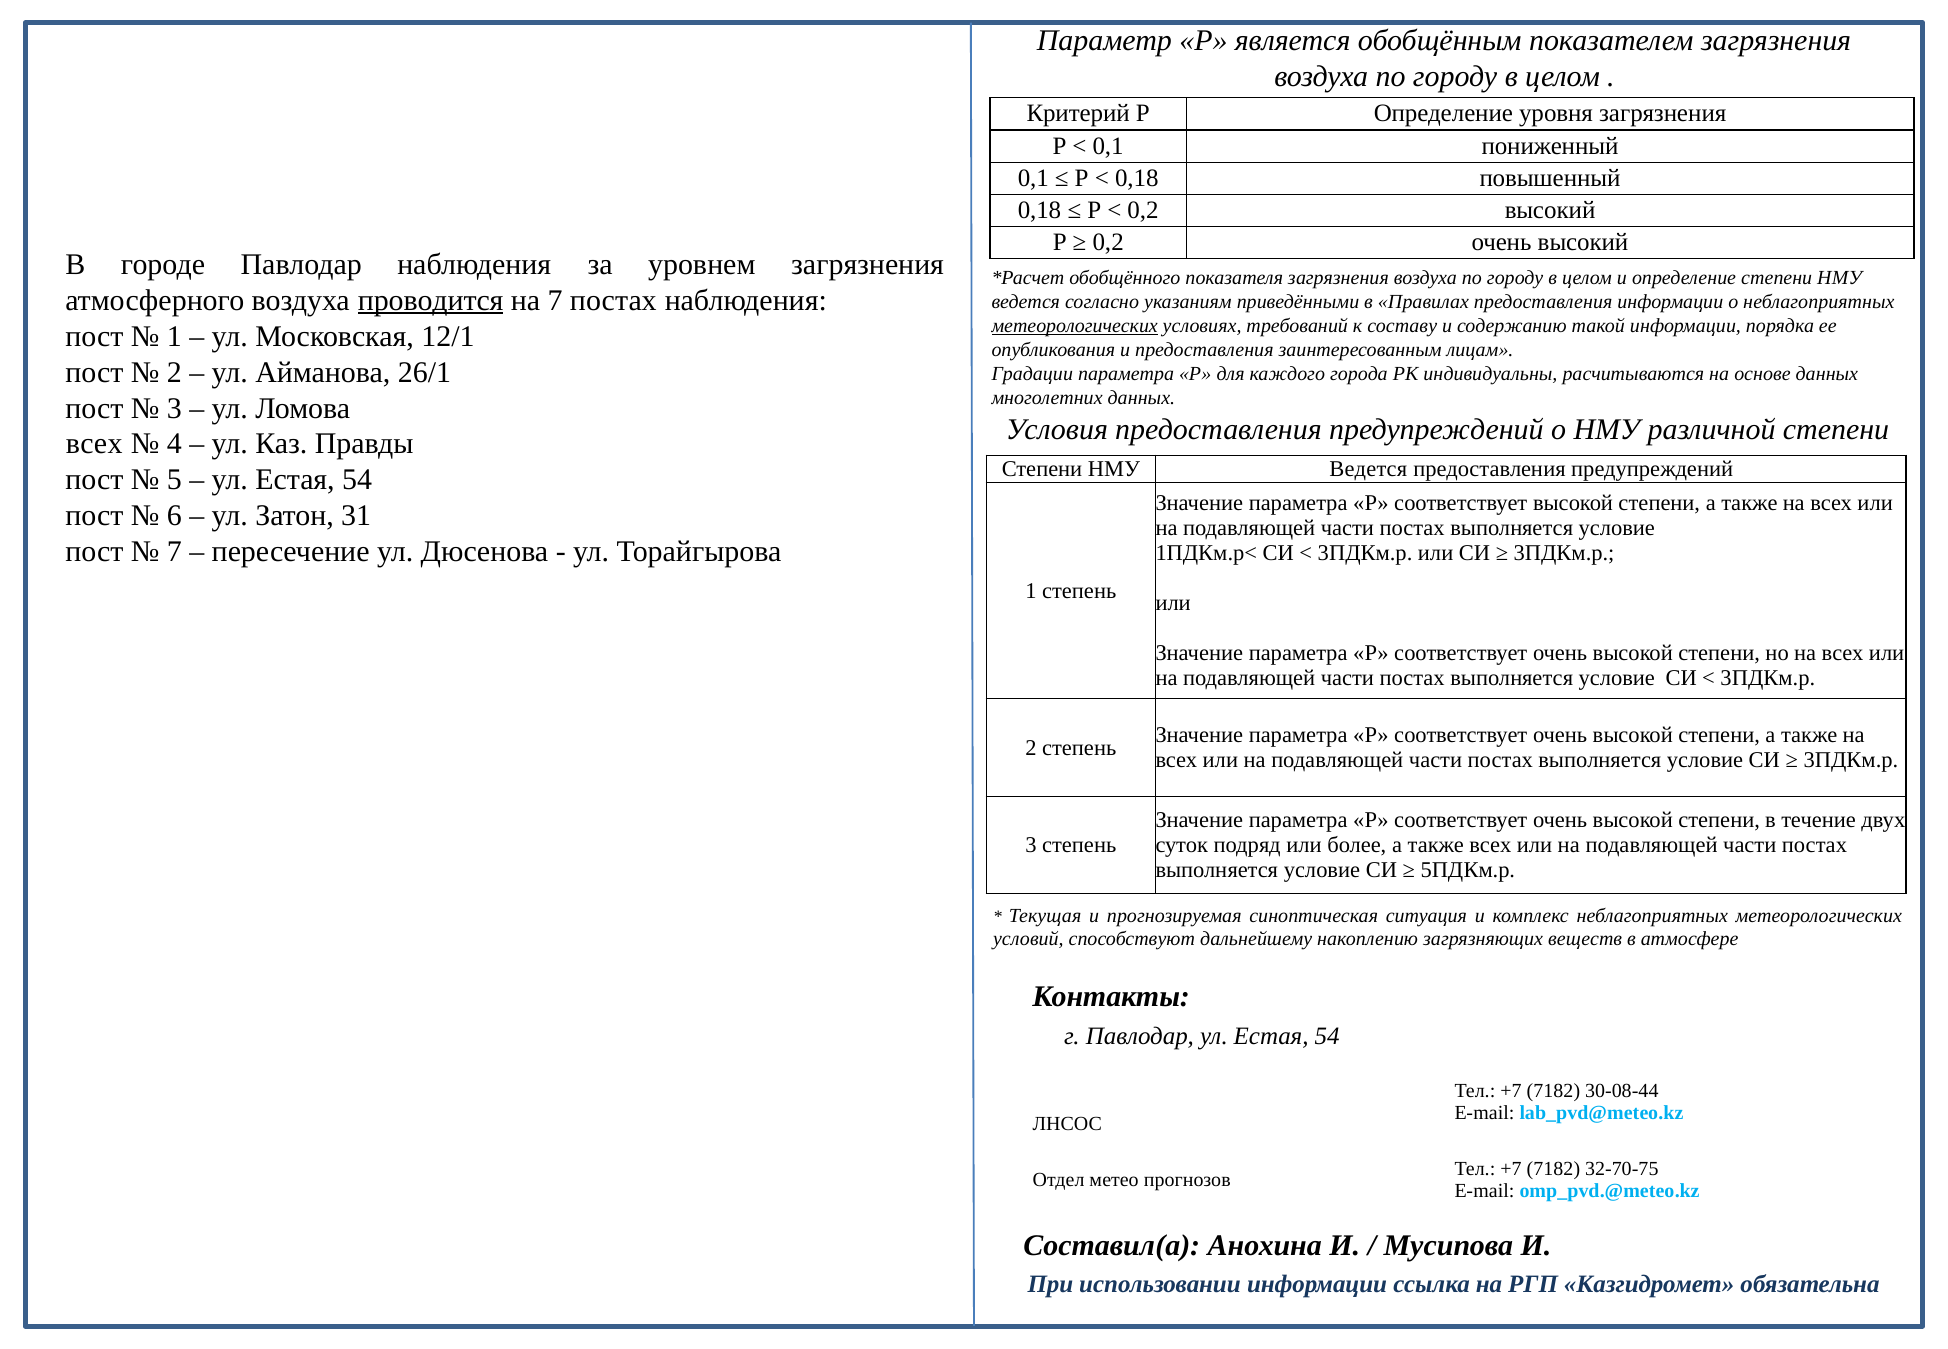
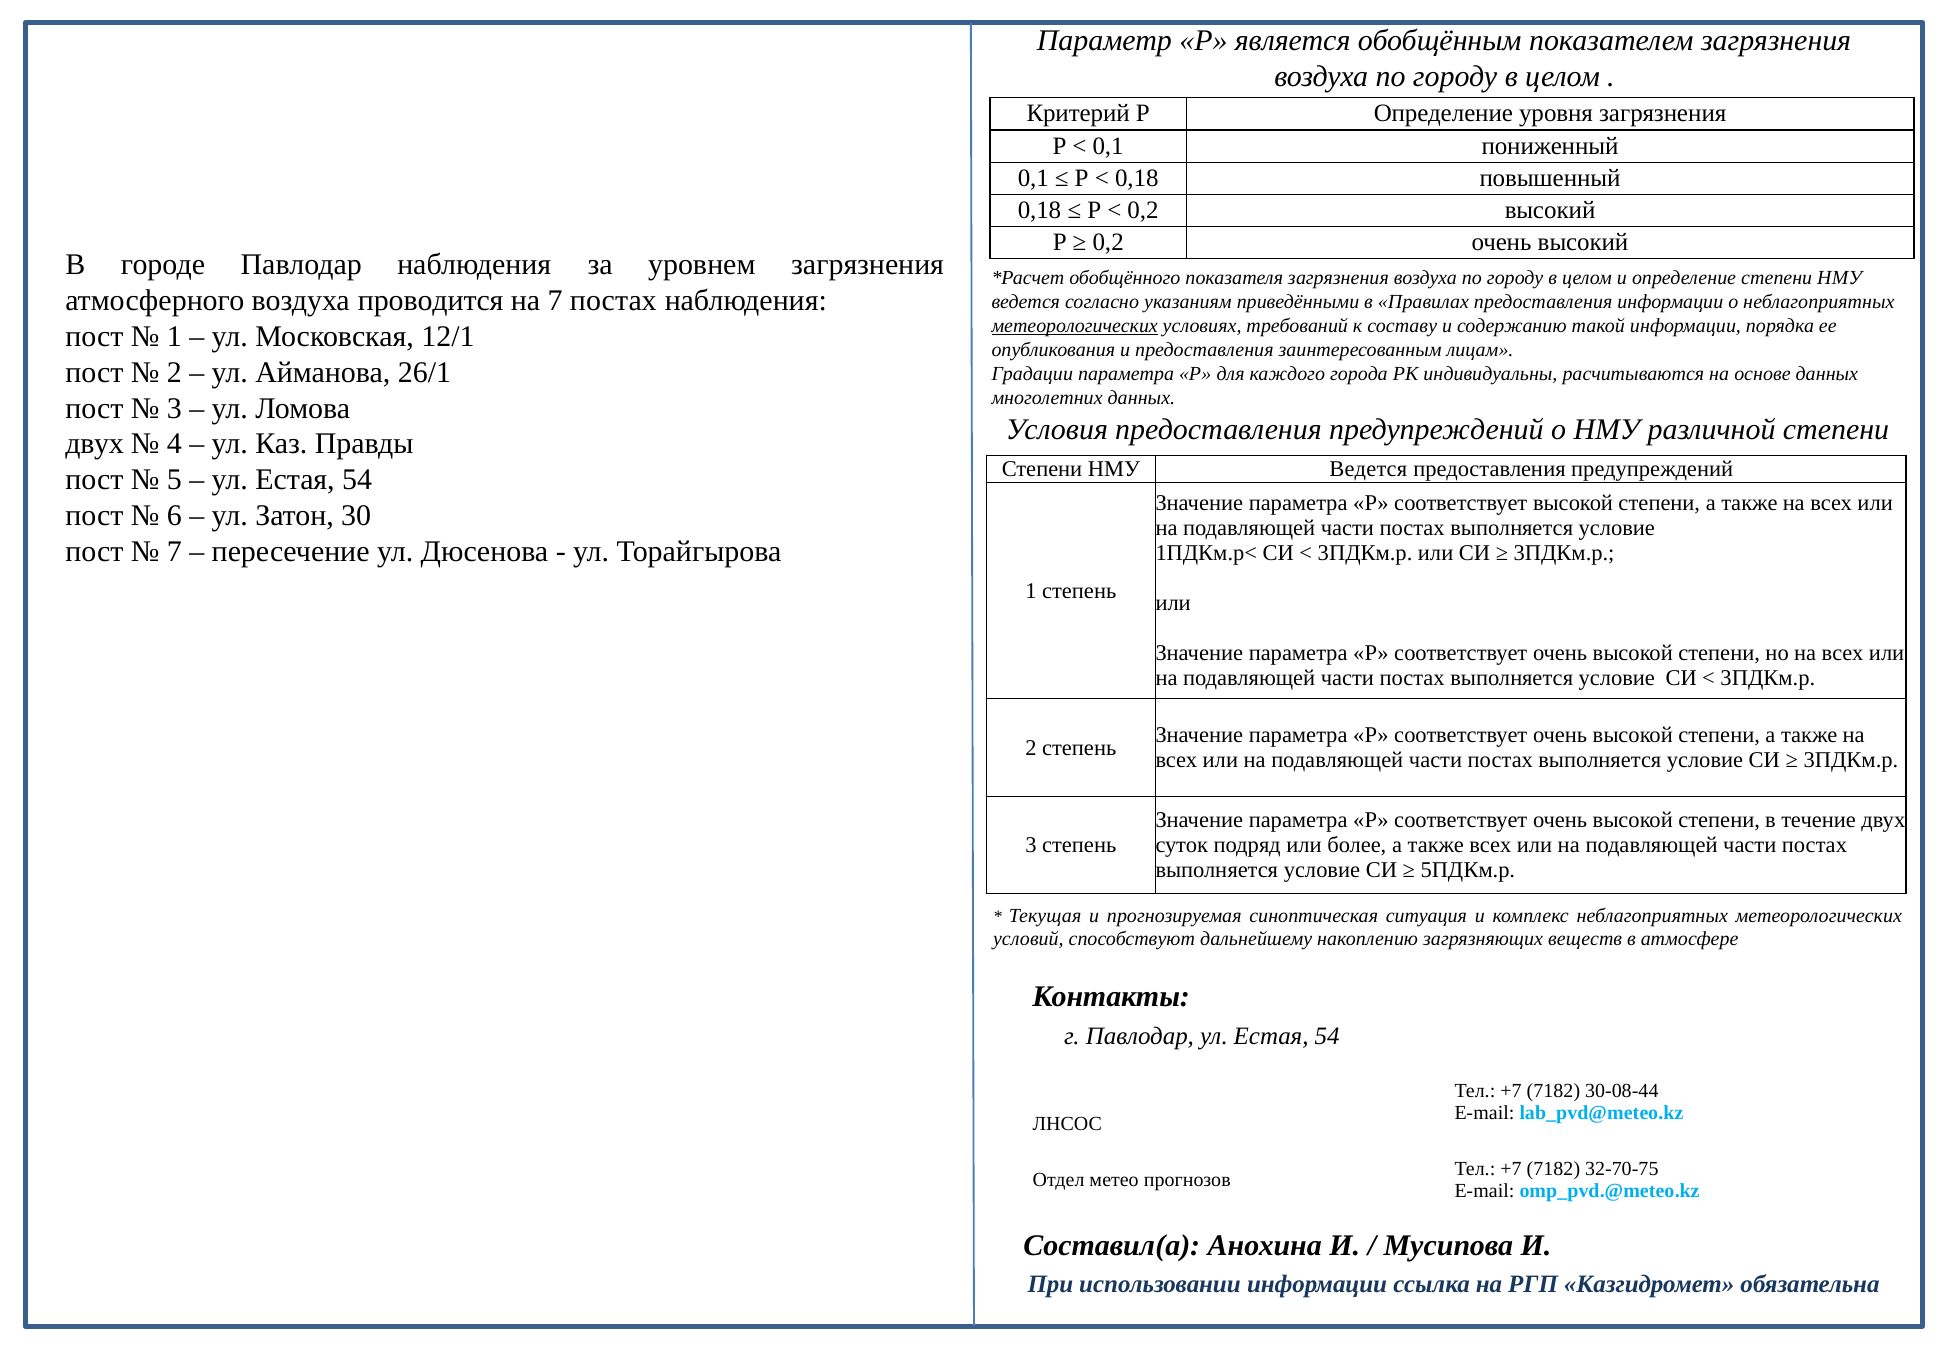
проводится underline: present -> none (431, 300)
всех: всех -> двух (95, 444)
31: 31 -> 30 (356, 516)
